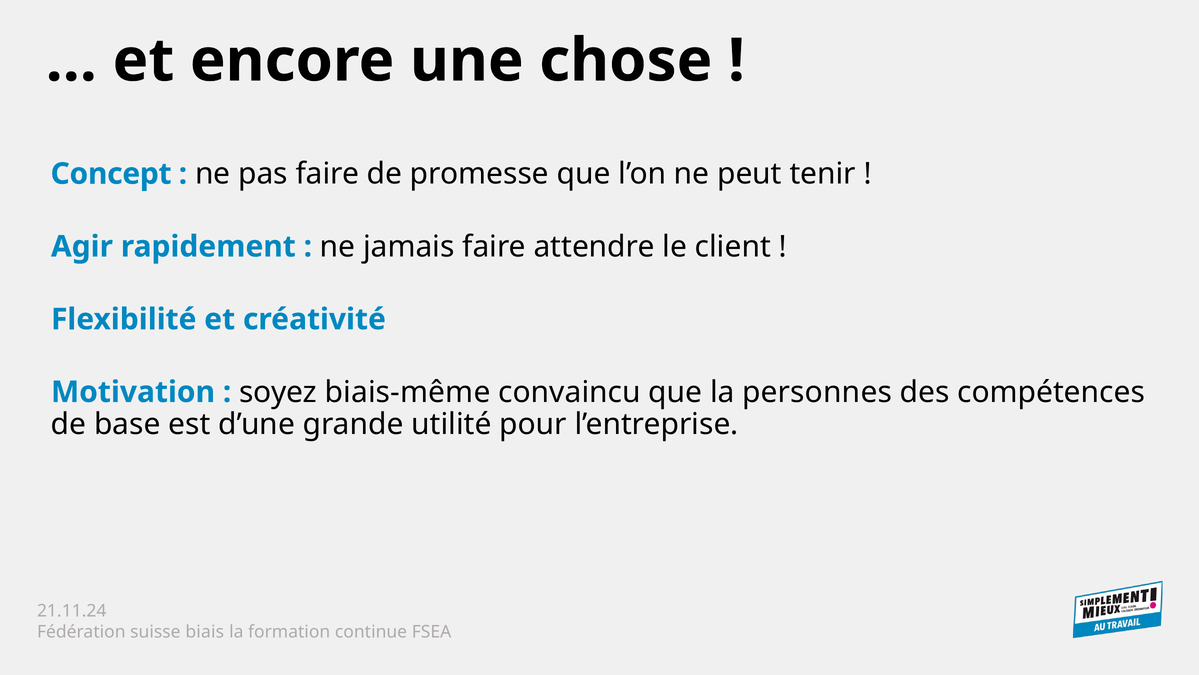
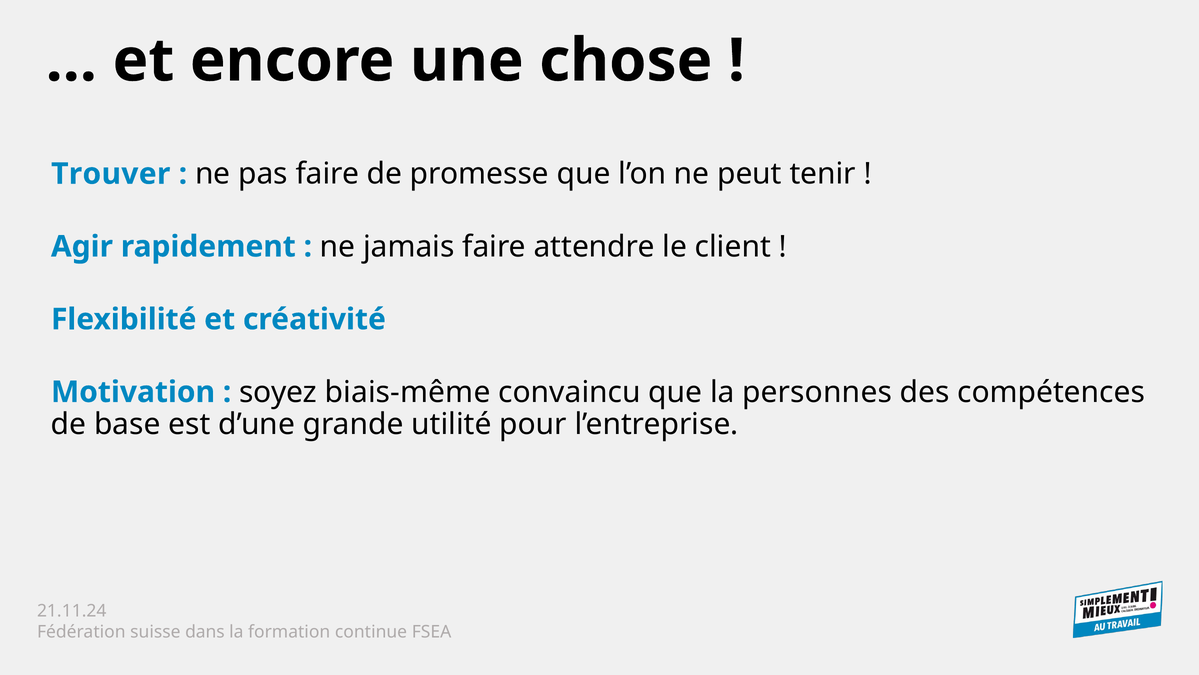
Concept: Concept -> Trouver (111, 174)
biais: biais -> dans (205, 631)
